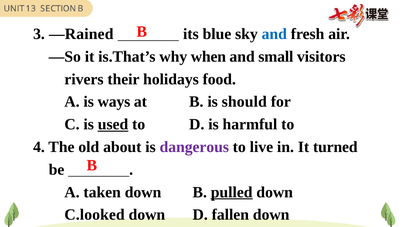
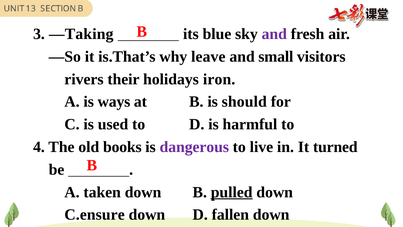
—Rained: —Rained -> —Taking (81, 34)
and colour: blue -> purple (274, 34)
when: when -> leave (208, 56)
food: food -> iron (219, 79)
used underline: present -> none (113, 124)
about: about -> books (122, 147)
C.looked: C.looked -> C.ensure (95, 215)
